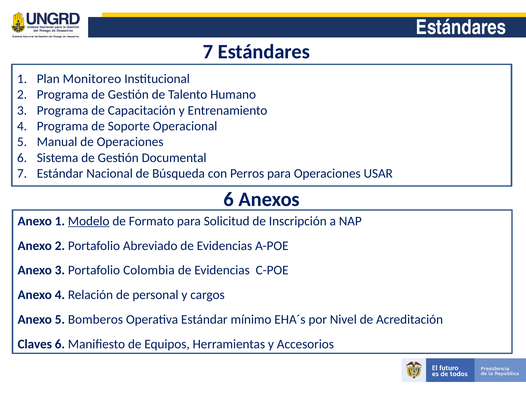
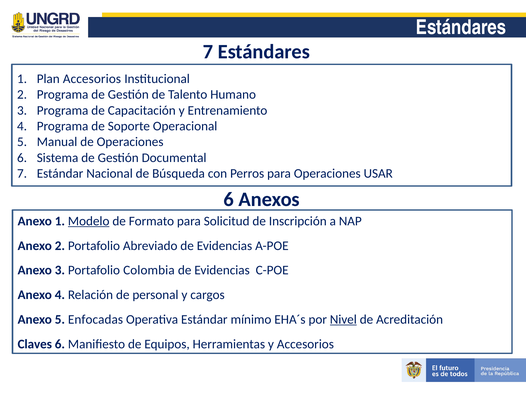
Plan Monitoreo: Monitoreo -> Accesorios (92, 79)
Bomberos: Bomberos -> Enfocadas (95, 319)
Nivel underline: none -> present (343, 319)
